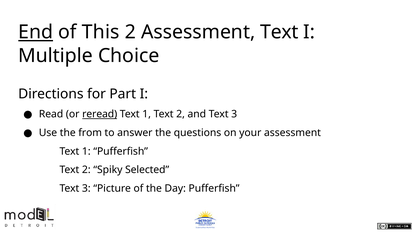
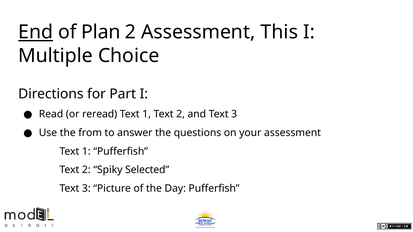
This: This -> Plan (101, 32)
2 Assessment Text: Text -> This (279, 32)
reread underline: present -> none (100, 114)
